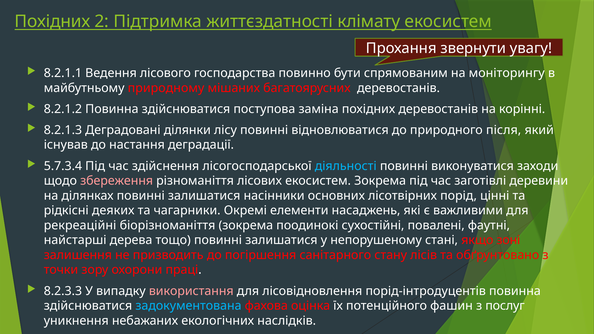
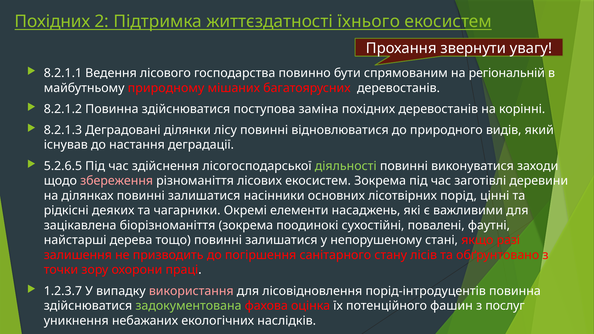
клімату: клімату -> їхнього (369, 21)
моніторингу: моніторингу -> регіональній (507, 73)
після: після -> видів (504, 130)
5.7.3.4: 5.7.3.4 -> 5.2.6.5 (63, 166)
діяльності colour: light blue -> light green (346, 166)
рекреаційні: рекреаційні -> зацікавлена (80, 225)
зоні: зоні -> разі (508, 240)
8.2.3.3: 8.2.3.3 -> 1.2.3.7 (63, 291)
задокументована colour: light blue -> light green (188, 306)
